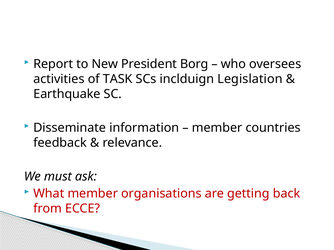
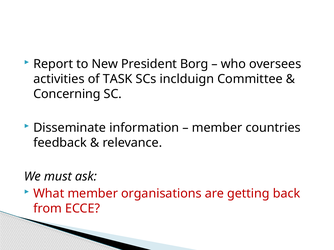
Legislation: Legislation -> Committee (250, 79)
Earthquake: Earthquake -> Concerning (67, 94)
